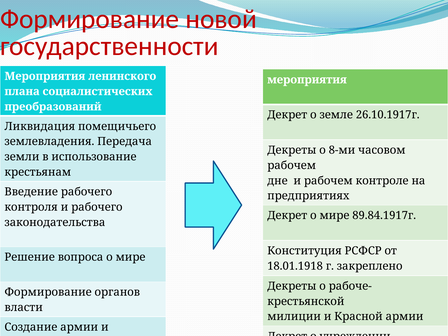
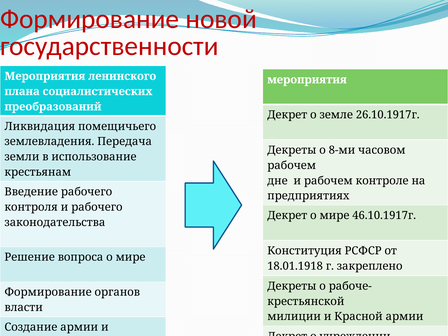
89.84.1917г: 89.84.1917г -> 46.10.1917г (384, 216)
